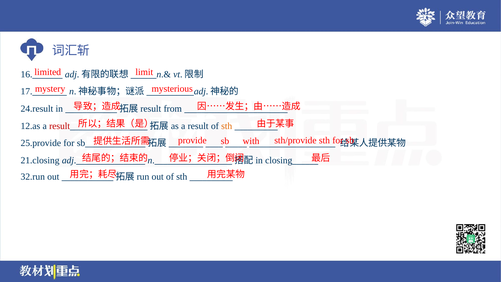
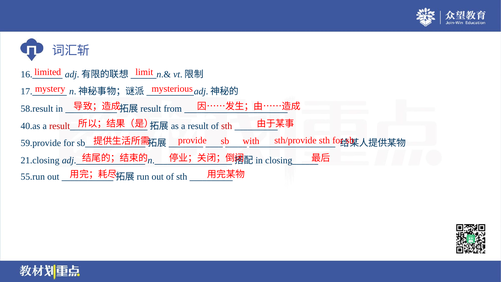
24.result: 24.result -> 58.result (37, 109)
12.as: 12.as -> 40.as (30, 126)
sth colour: orange -> red (227, 126)
25.provide: 25.provide -> 59.provide (41, 143)
32.run: 32.run -> 55.run (33, 177)
